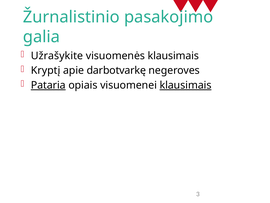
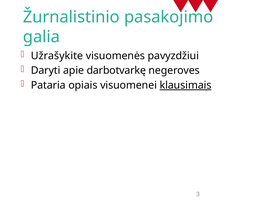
visuomenės klausimais: klausimais -> pavyzdžiui (173, 56)
Kryptį: Kryptį -> Daryti (46, 70)
Pataria underline: present -> none (48, 85)
